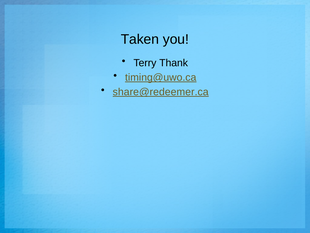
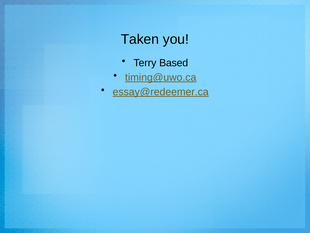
Thank: Thank -> Based (174, 63)
share@redeemer.ca: share@redeemer.ca -> essay@redeemer.ca (161, 92)
